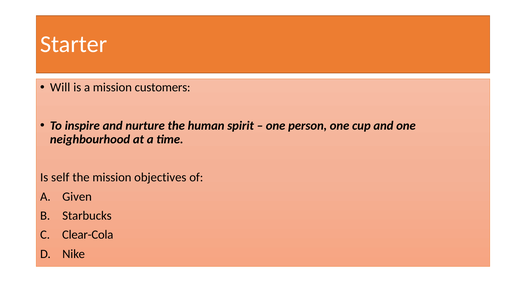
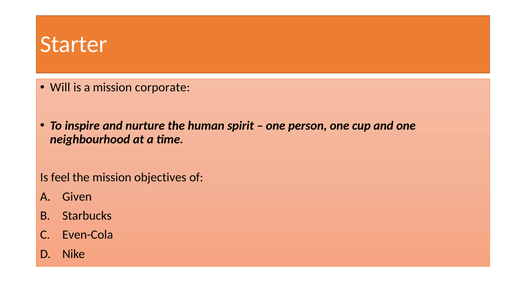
customers: customers -> corporate (162, 87)
self: self -> feel (60, 177)
Clear-Cola: Clear-Cola -> Even-Cola (88, 235)
